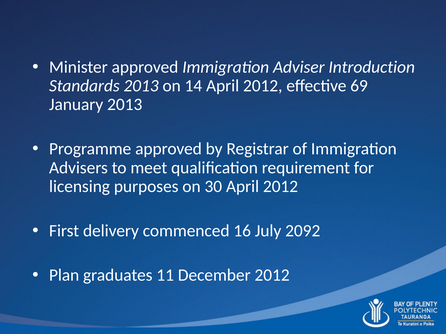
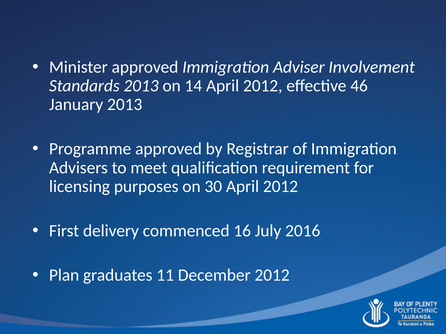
Introduction: Introduction -> Involvement (372, 67)
69: 69 -> 46 (359, 86)
2092: 2092 -> 2016 (303, 231)
